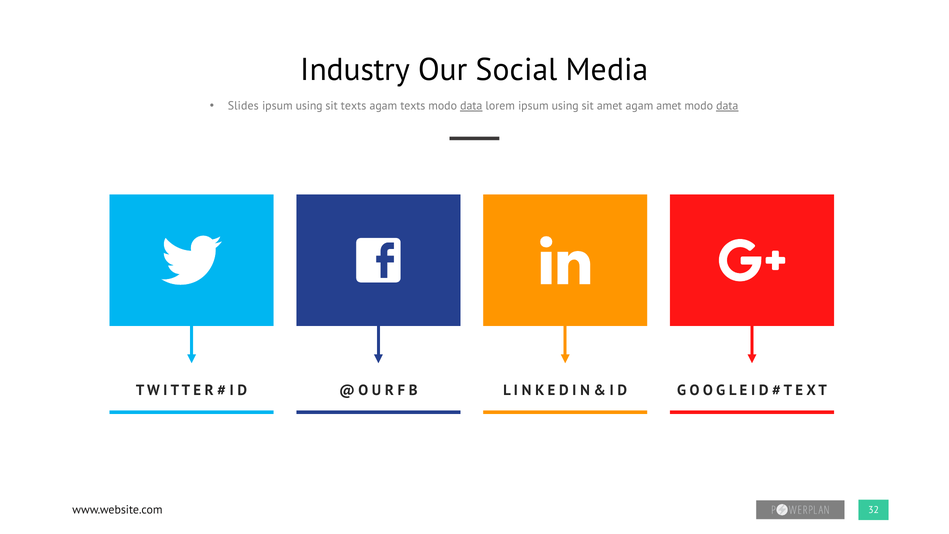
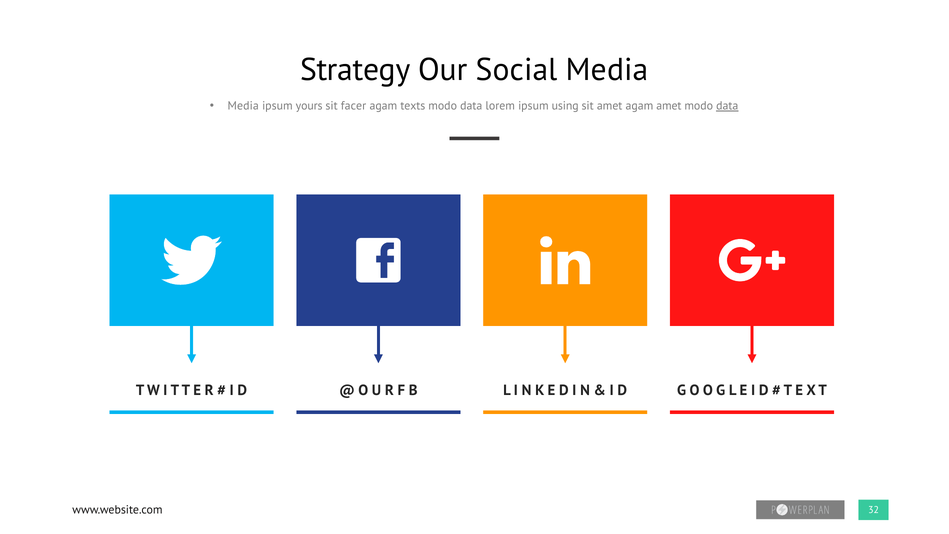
Industry: Industry -> Strategy (355, 70)
Slides: Slides -> Media (243, 106)
using: using -> yours (309, 106)
sit texts: texts -> facer (354, 106)
data underline: present -> none (471, 106)
